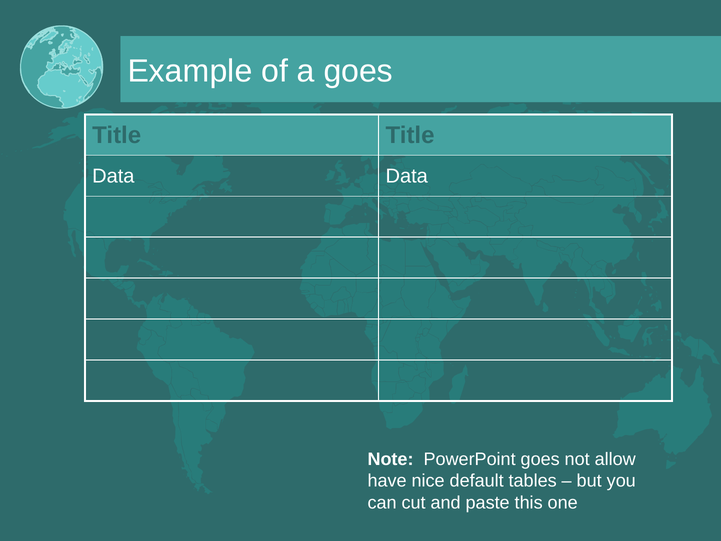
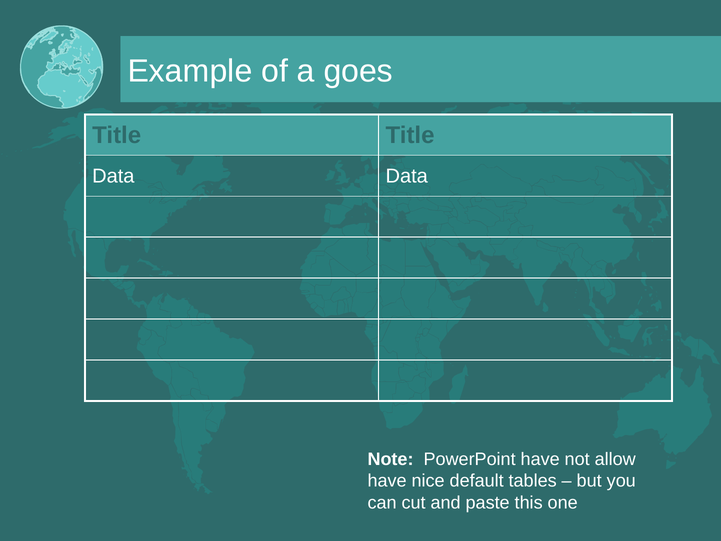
PowerPoint goes: goes -> have (540, 459)
